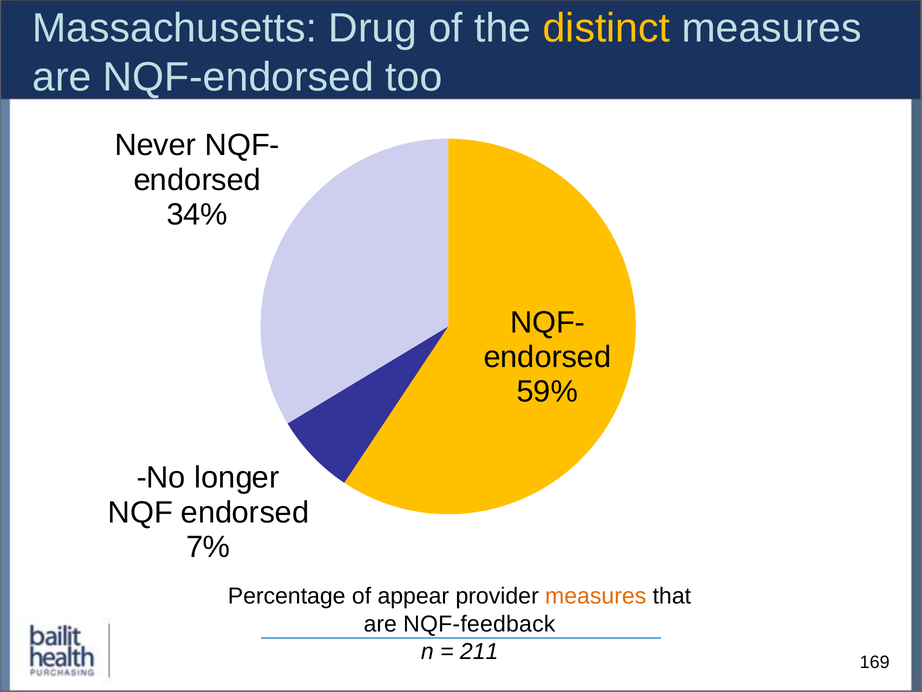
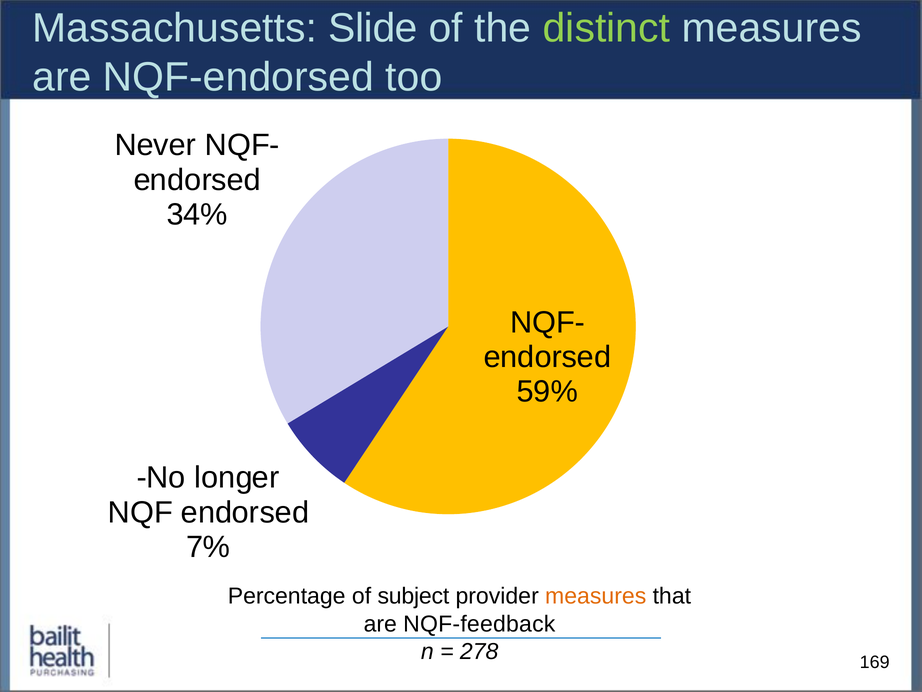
Drug: Drug -> Slide (373, 28)
distinct colour: yellow -> light green (606, 28)
appear: appear -> subject (413, 596)
211: 211 -> 278 (479, 651)
